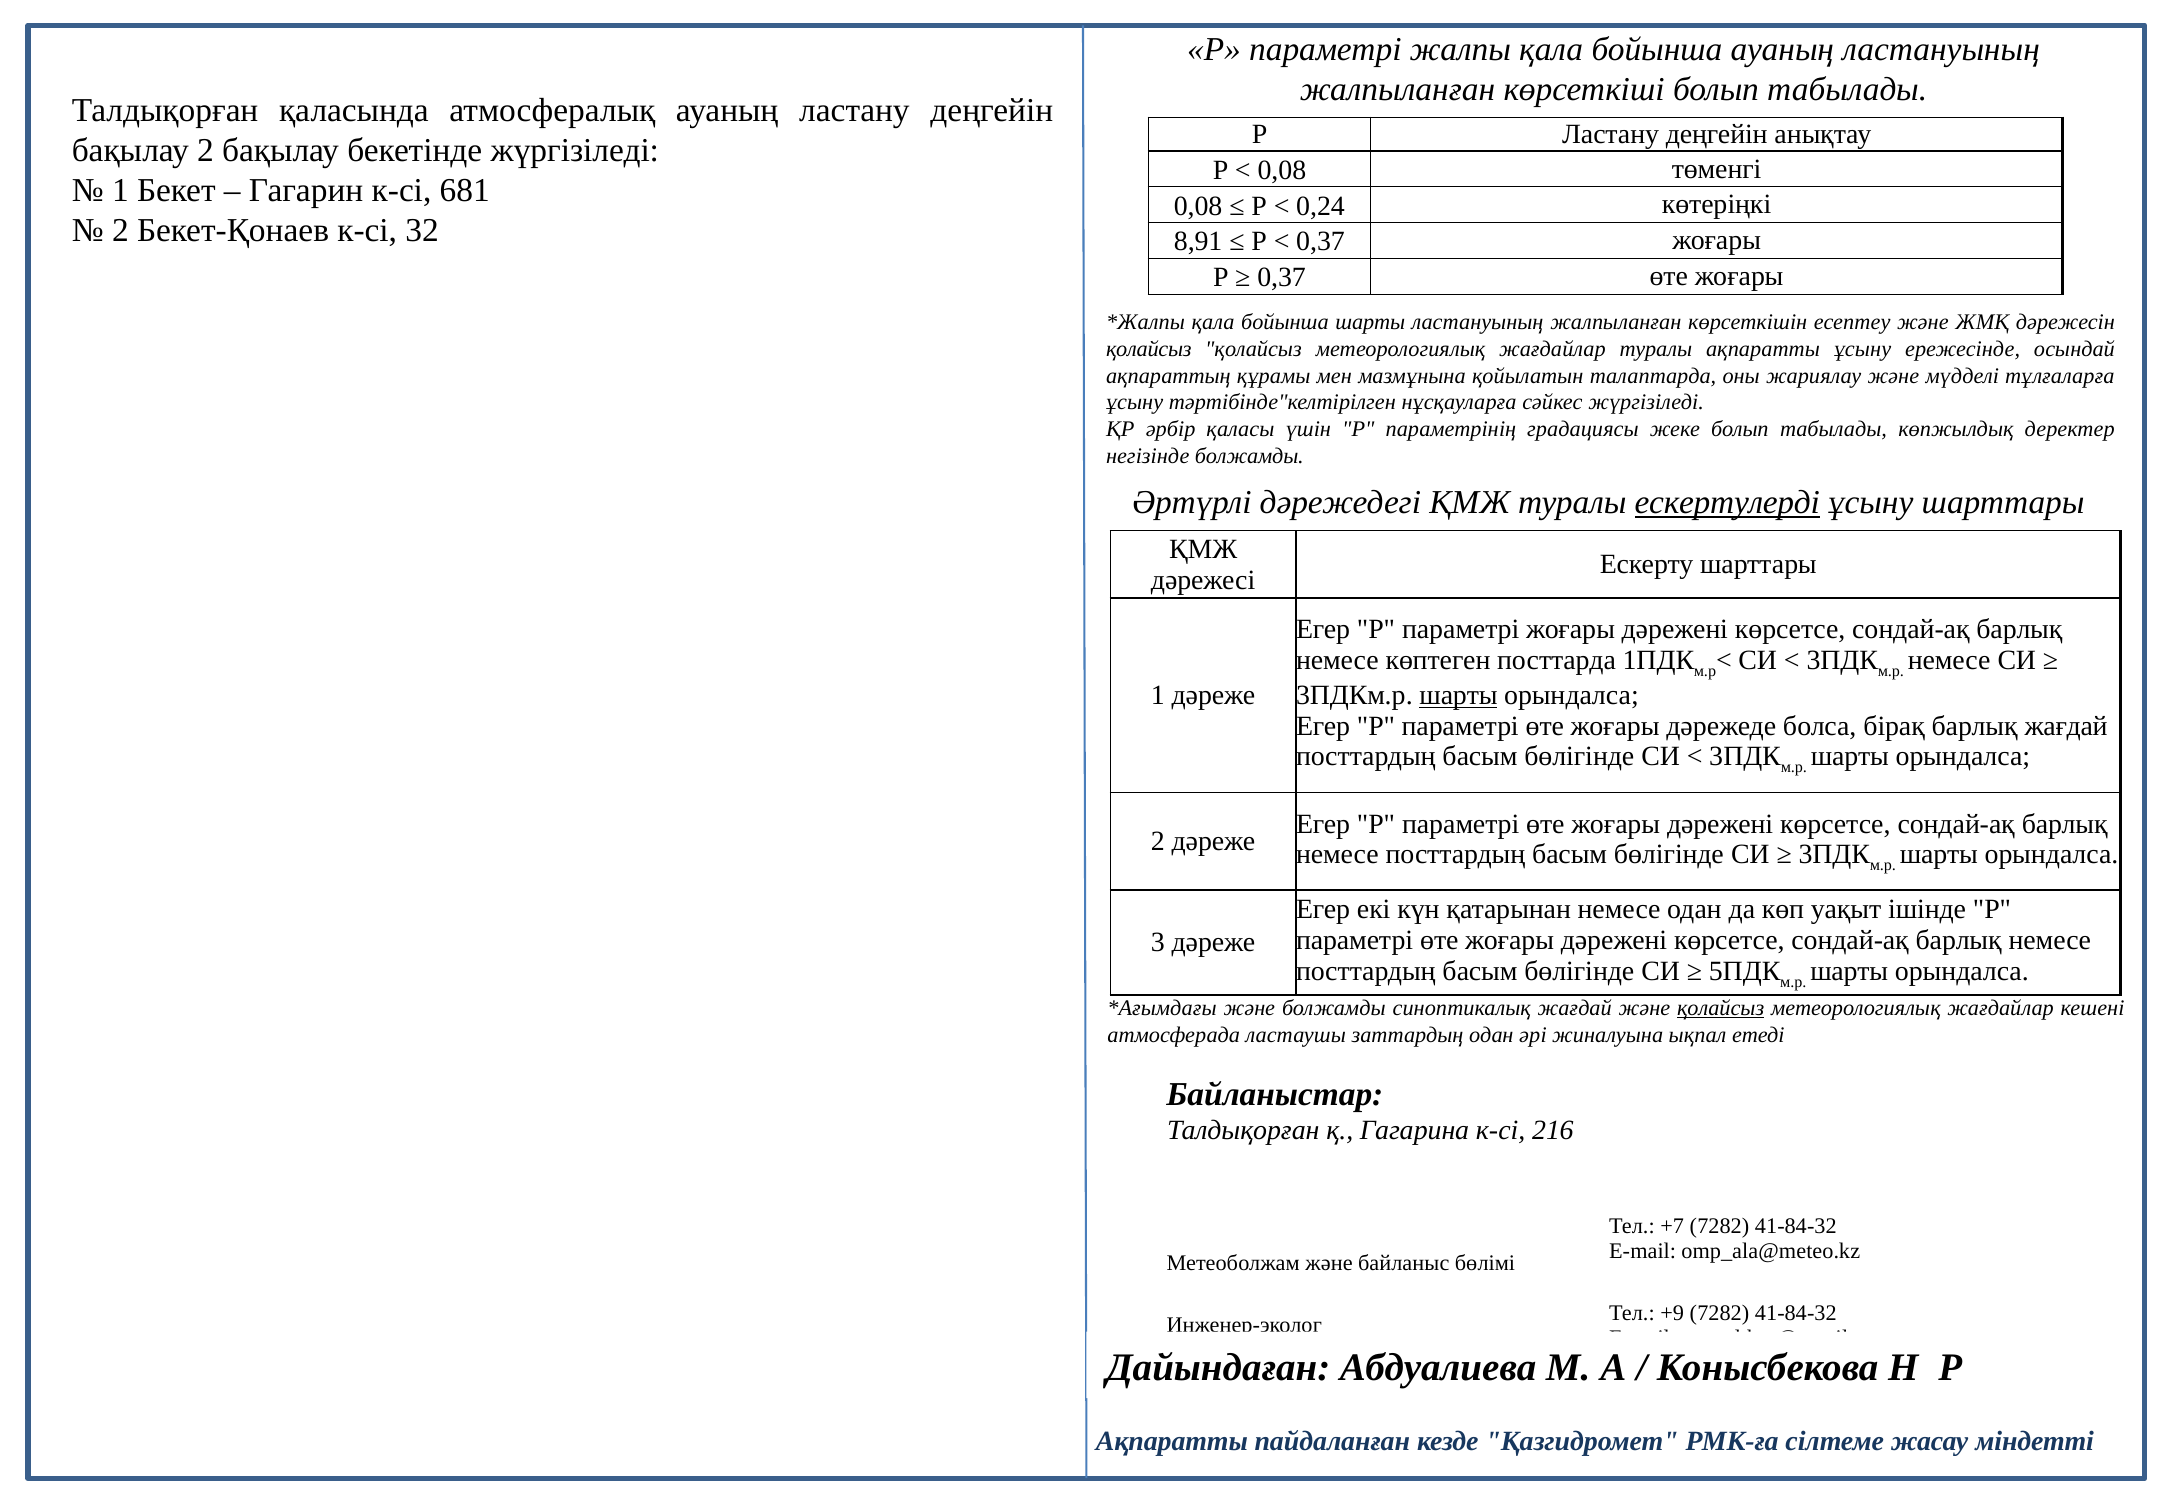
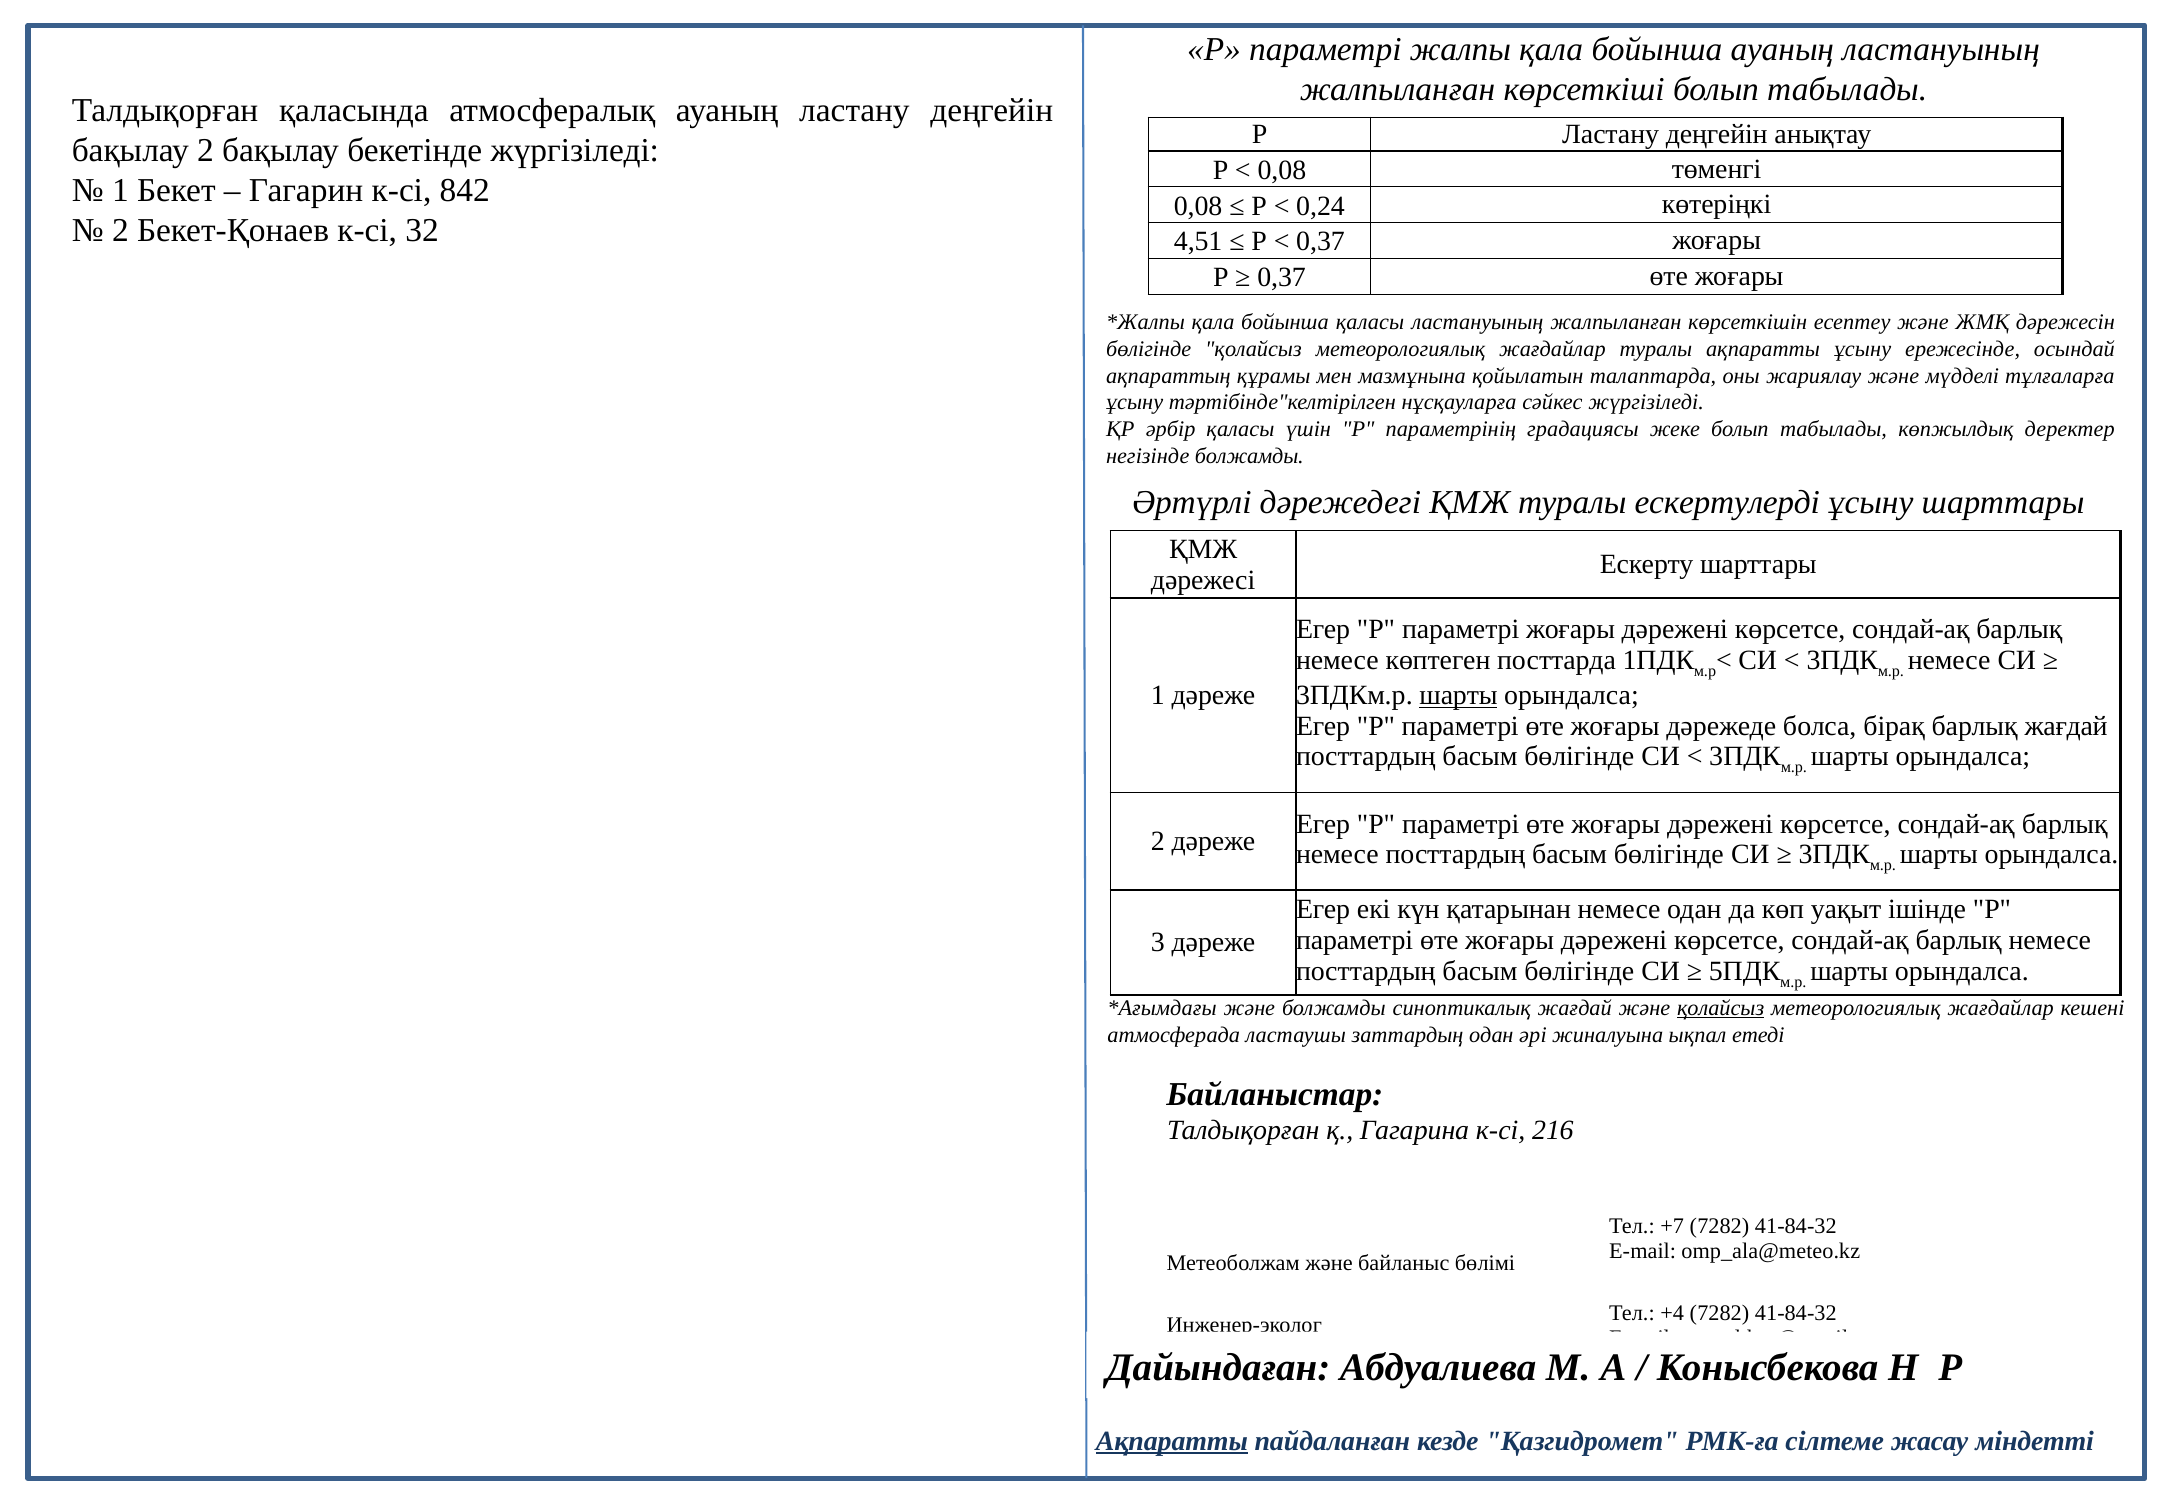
681: 681 -> 842 (465, 191)
8,91: 8,91 -> 4,51 (1198, 242)
бойынша шарты: шарты -> қаласы (1370, 322)
қолайсыз: қолайсыз -> бөлігінде (1149, 349)
ескертулерді underline: present -> none (1727, 503)
+9: +9 -> +4 (1672, 1313)
Ақпаратты underline: none -> present (1172, 1441)
